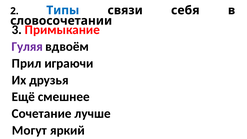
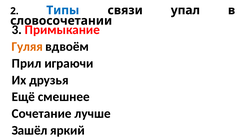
себя: себя -> упал (185, 10)
Гуляя colour: purple -> orange (27, 47)
Могут: Могут -> Зашёл (29, 130)
